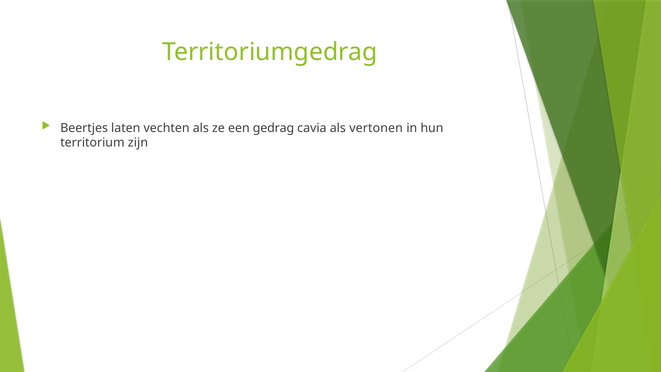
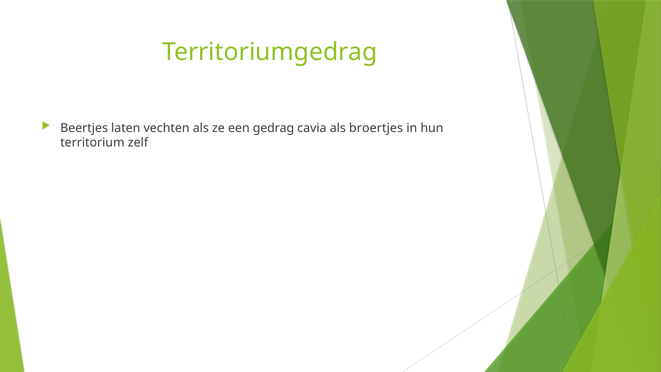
vertonen: vertonen -> broertjes (376, 128)
zijn: zijn -> zelf (138, 143)
